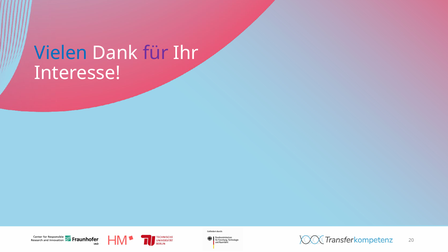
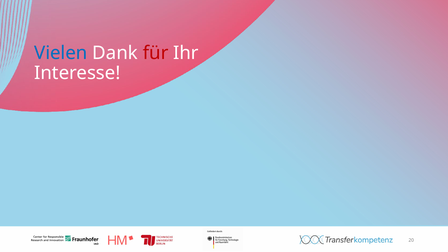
für colour: purple -> red (156, 53)
